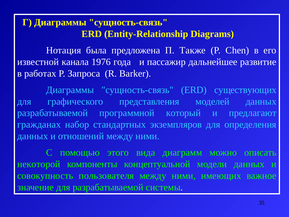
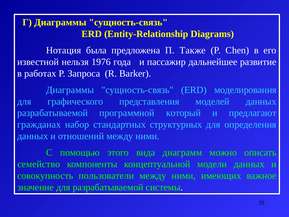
канала: канала -> нельзя (75, 62)
существующих: существующих -> моделирования (245, 90)
экземпляров: экземпляров -> структурных (176, 124)
некоторой: некоторой -> семейство (39, 164)
пользователя: пользователя -> пользователи (106, 175)
